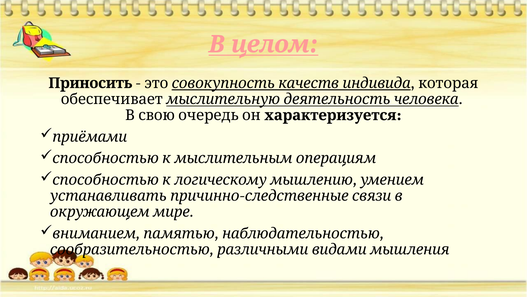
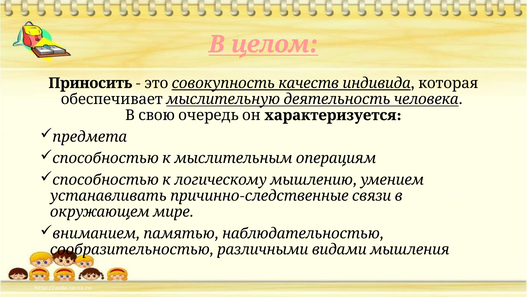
приёмами: приёмами -> предмета (90, 137)
